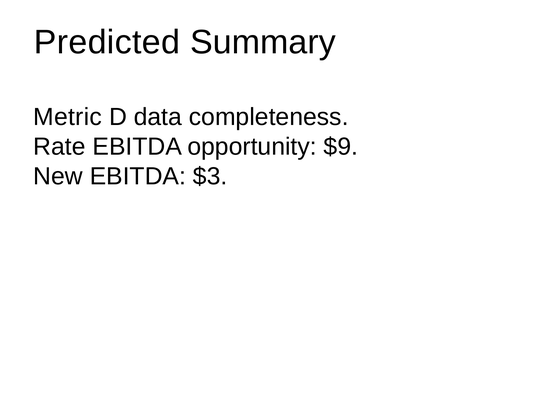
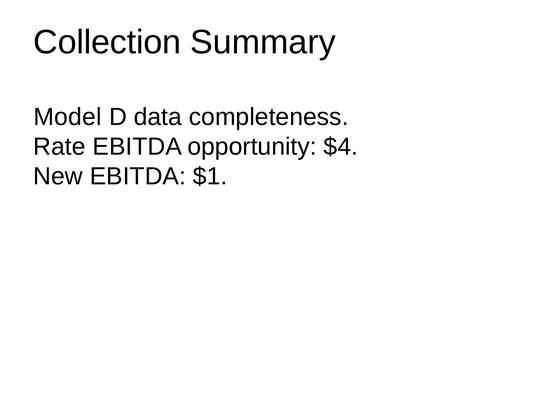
Predicted: Predicted -> Collection (107, 42)
Metric: Metric -> Model (68, 117)
$9: $9 -> $4 (341, 147)
$3: $3 -> $1 (210, 176)
